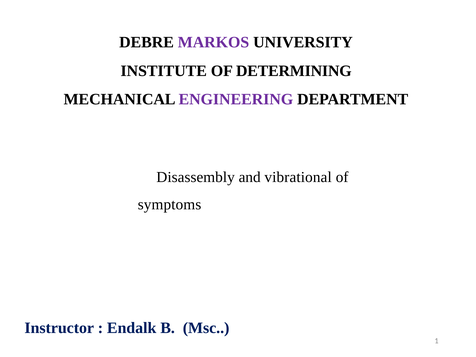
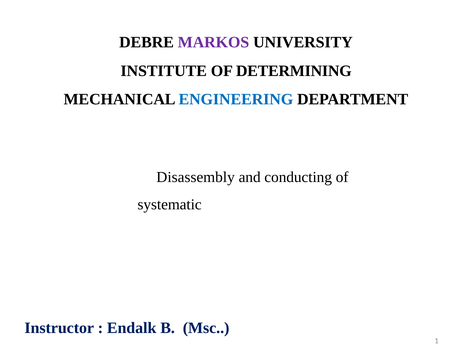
ENGINEERING colour: purple -> blue (236, 99)
vibrational: vibrational -> conducting (298, 177)
symptoms: symptoms -> systematic (170, 204)
